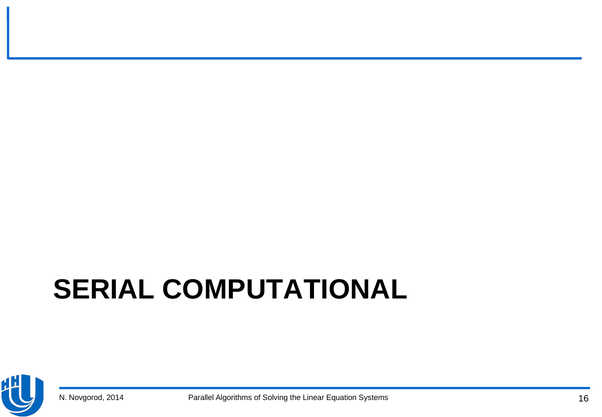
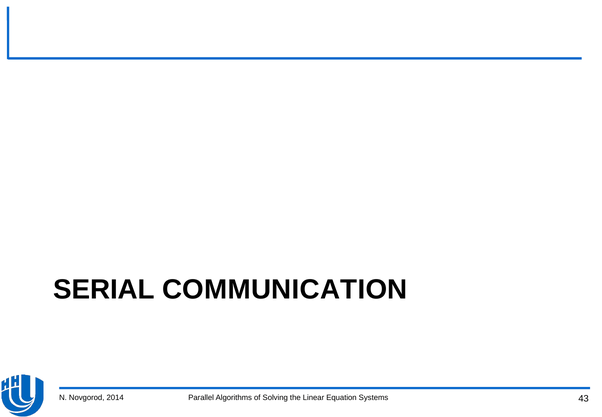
COMPUTATIONAL: COMPUTATIONAL -> COMMUNICATION (285, 289)
16: 16 -> 43 (584, 398)
